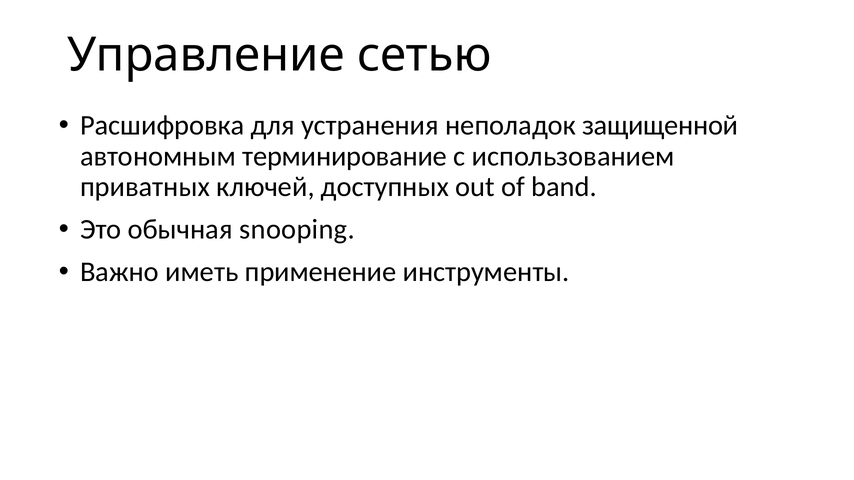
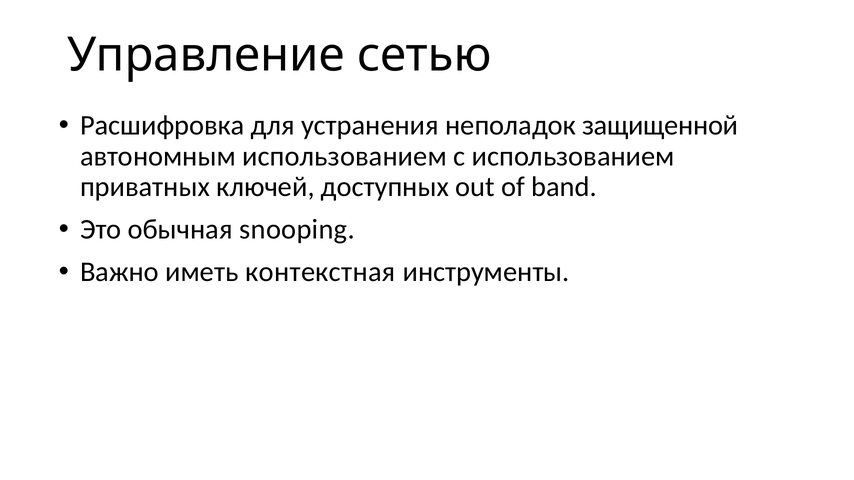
автономным терминирование: терминирование -> использованием (345, 156)
применение: применение -> контекстная (320, 272)
